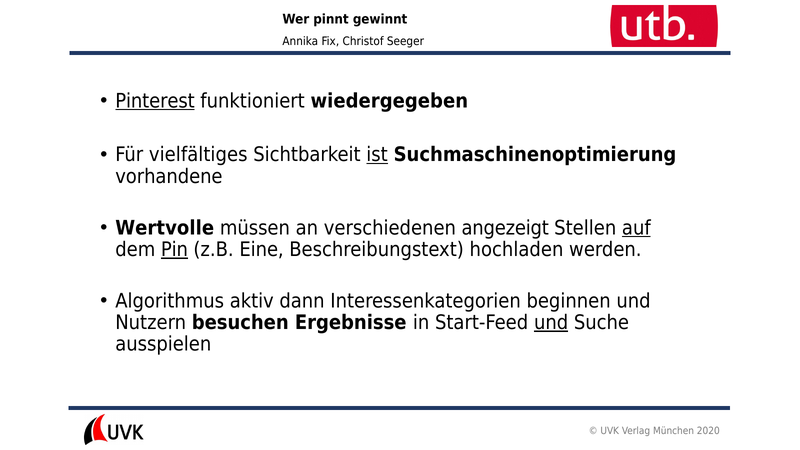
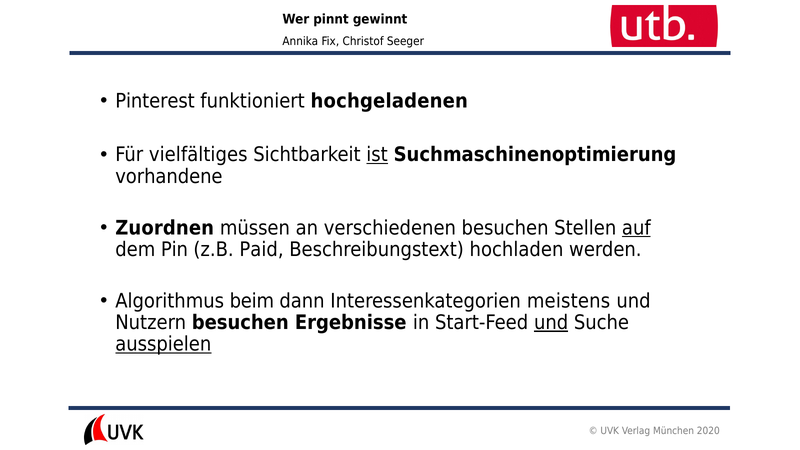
Pinterest underline: present -> none (155, 101)
wiedergegeben: wiedergegeben -> hochgeladenen (389, 101)
Wertvolle: Wertvolle -> Zuordnen (165, 228)
verschiedenen angezeigt: angezeigt -> besuchen (505, 228)
Pin underline: present -> none (174, 250)
Eine: Eine -> Paid (262, 250)
aktiv: aktiv -> beim (252, 301)
beginnen: beginnen -> meistens (569, 301)
ausspielen underline: none -> present (163, 344)
